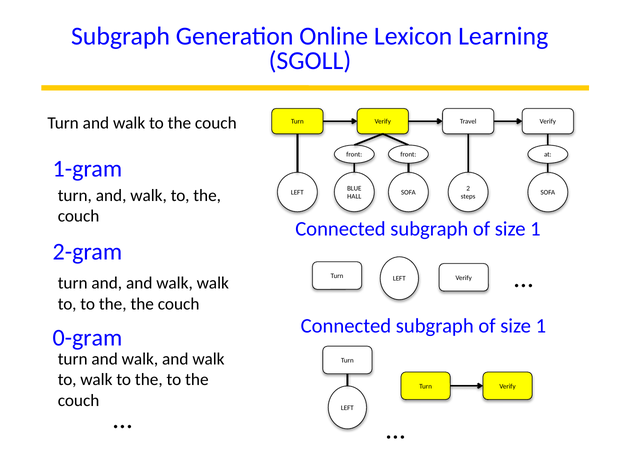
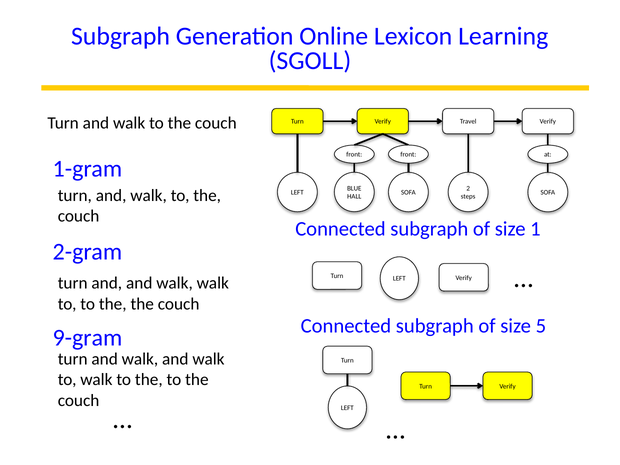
1: 1 -> 5 (541, 326)
0-gram: 0-gram -> 9-gram (87, 338)
